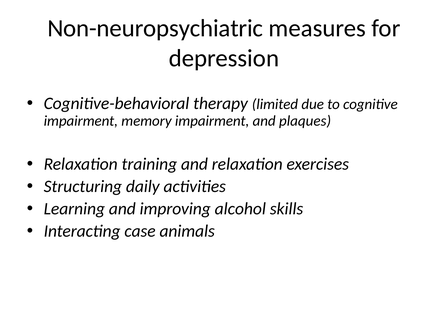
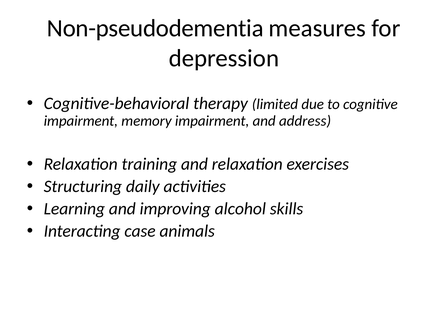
Non-neuropsychiatric: Non-neuropsychiatric -> Non-pseudodementia (155, 28)
plaques: plaques -> address (305, 121)
